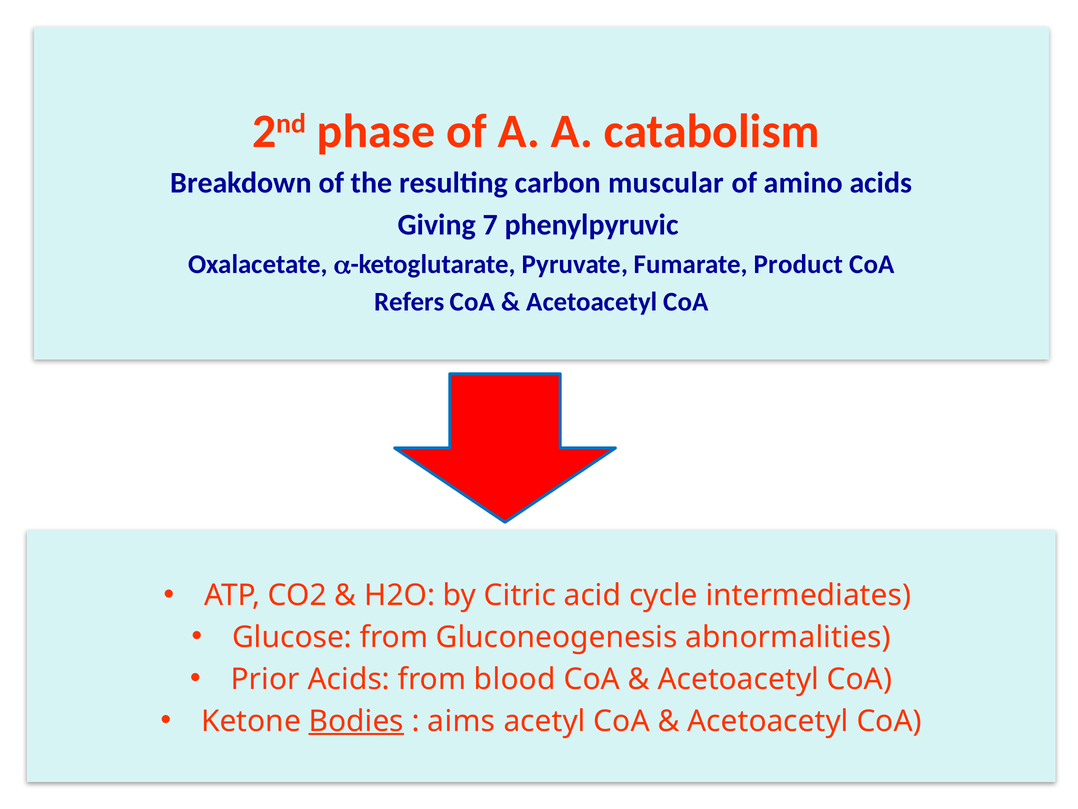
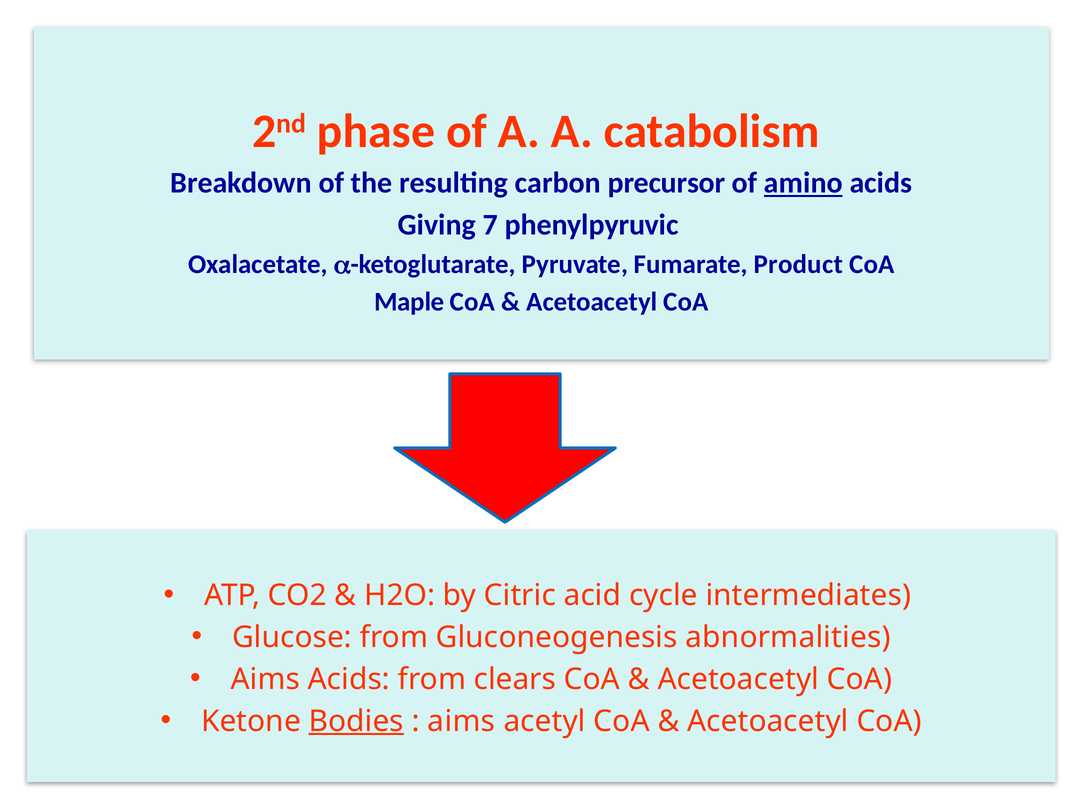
muscular: muscular -> precursor (666, 183)
amino underline: none -> present (803, 183)
Refers: Refers -> Maple (409, 302)
Prior: Prior -> Aims (265, 679)
blood: blood -> clears (515, 679)
